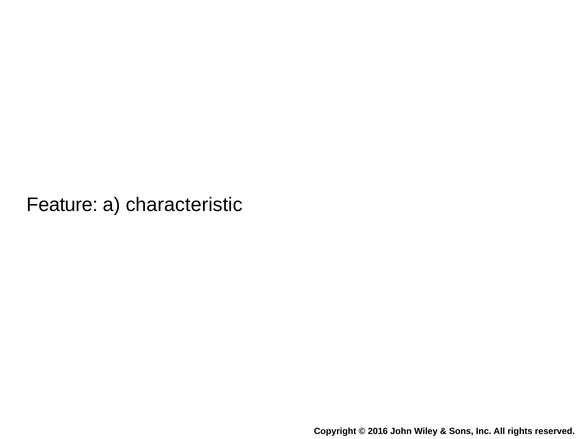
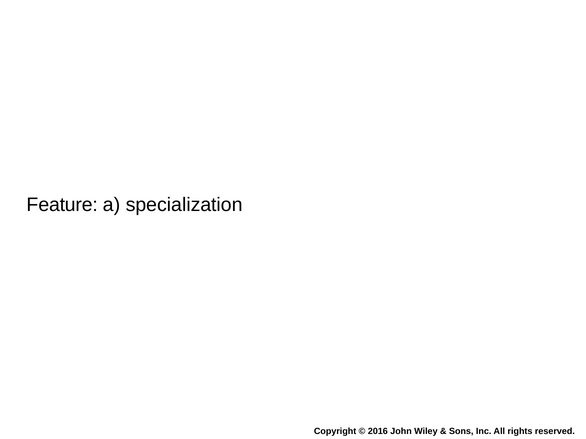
characteristic: characteristic -> specialization (184, 205)
